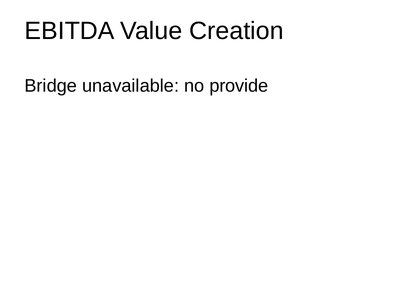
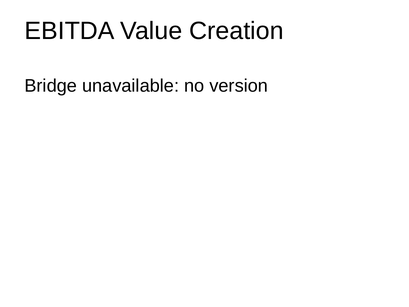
provide: provide -> version (239, 86)
